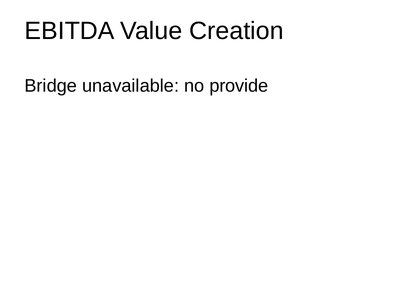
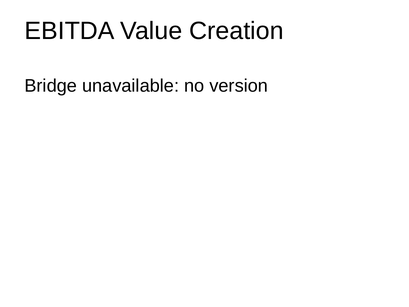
provide: provide -> version (239, 86)
